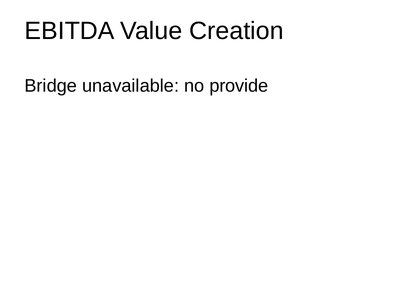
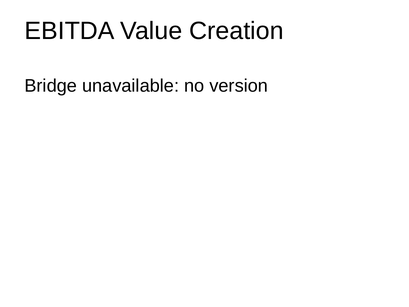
provide: provide -> version (239, 86)
